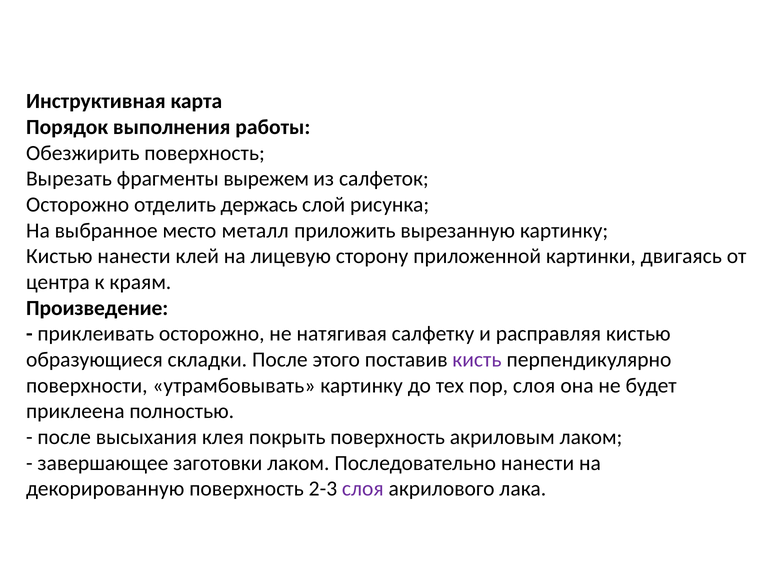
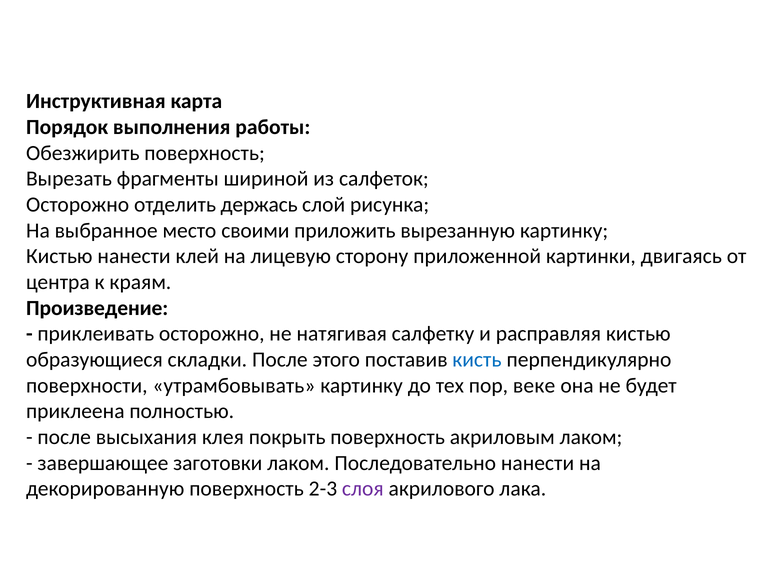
вырежем: вырежем -> шириной (266, 179)
металл: металл -> своими (255, 231)
кисть colour: purple -> blue (477, 360)
пор слоя: слоя -> веке (534, 386)
